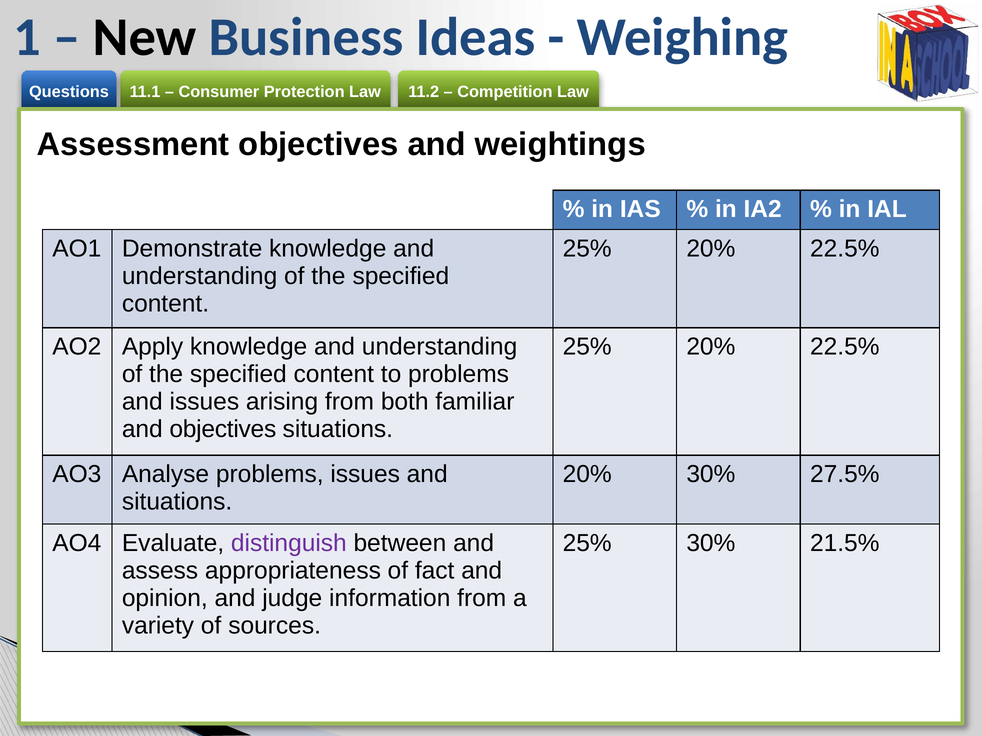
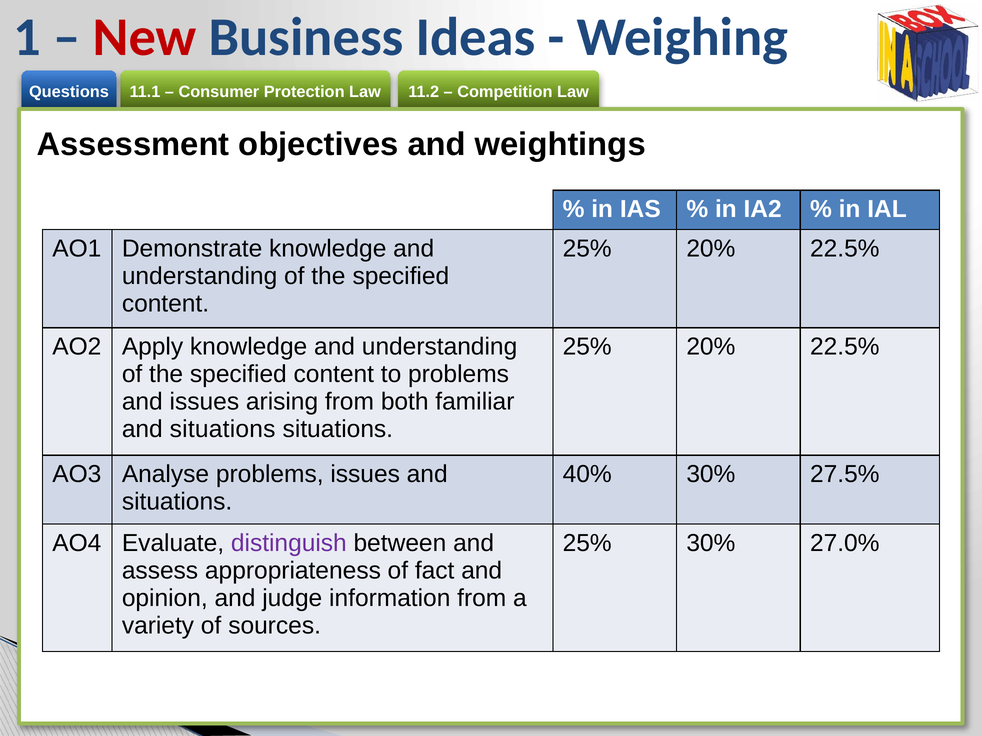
New colour: black -> red (145, 37)
objectives: objectives -> situations (223, 429)
20%: 20% -> 40% (587, 475)
21.5%: 21.5% -> 27.0% (845, 543)
